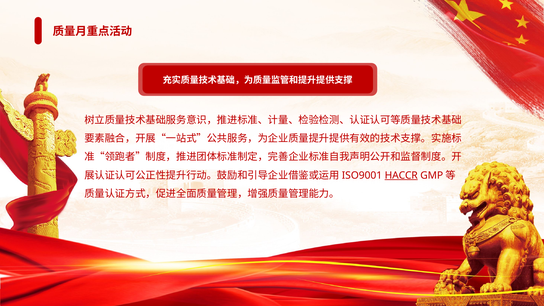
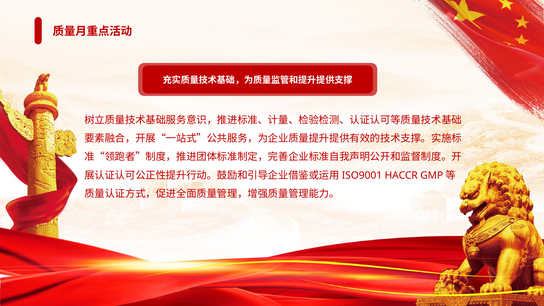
HACCR underline: present -> none (401, 175)
